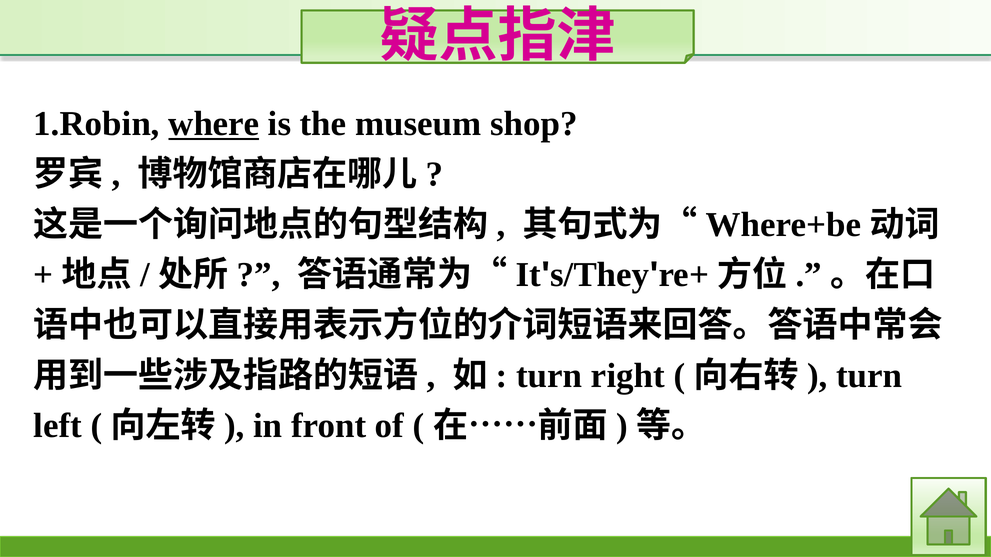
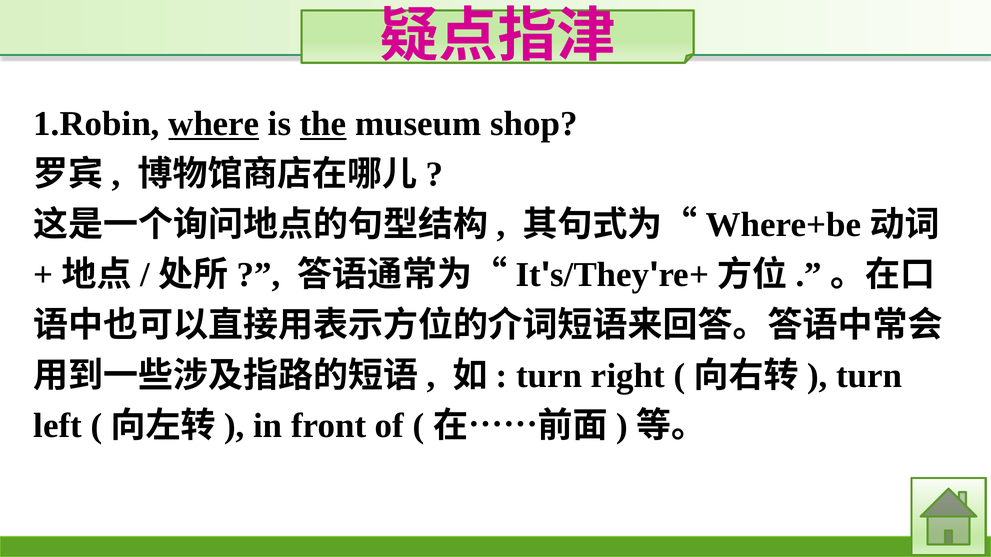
the underline: none -> present (323, 124)
